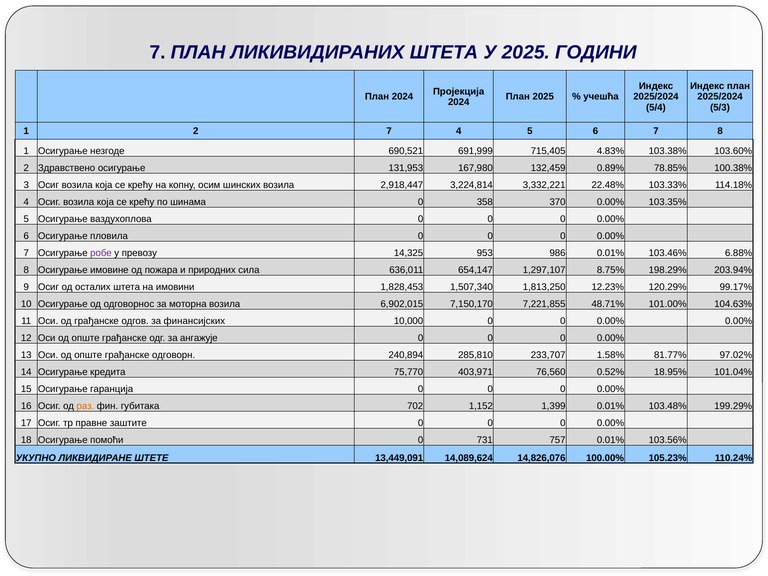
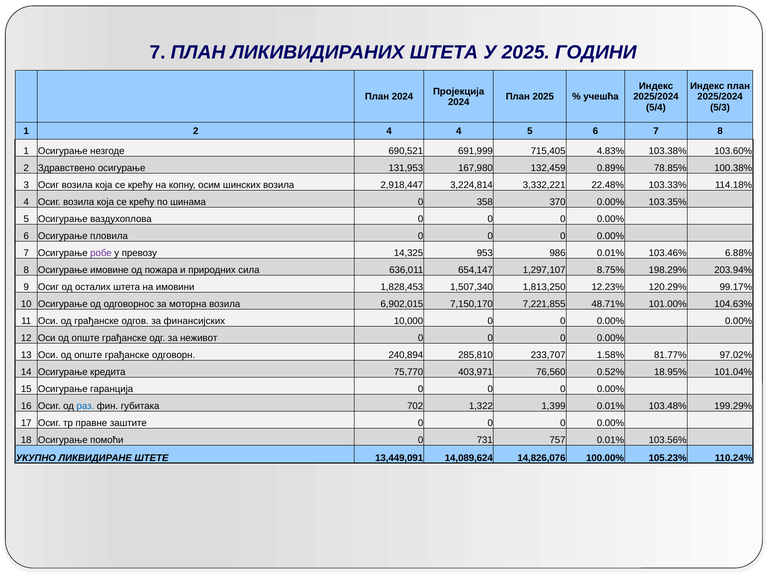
2 7: 7 -> 4 (389, 131)
ангажује: ангажује -> неживот (199, 338)
раз colour: orange -> blue (85, 406)
1,152: 1,152 -> 1,322 (481, 406)
